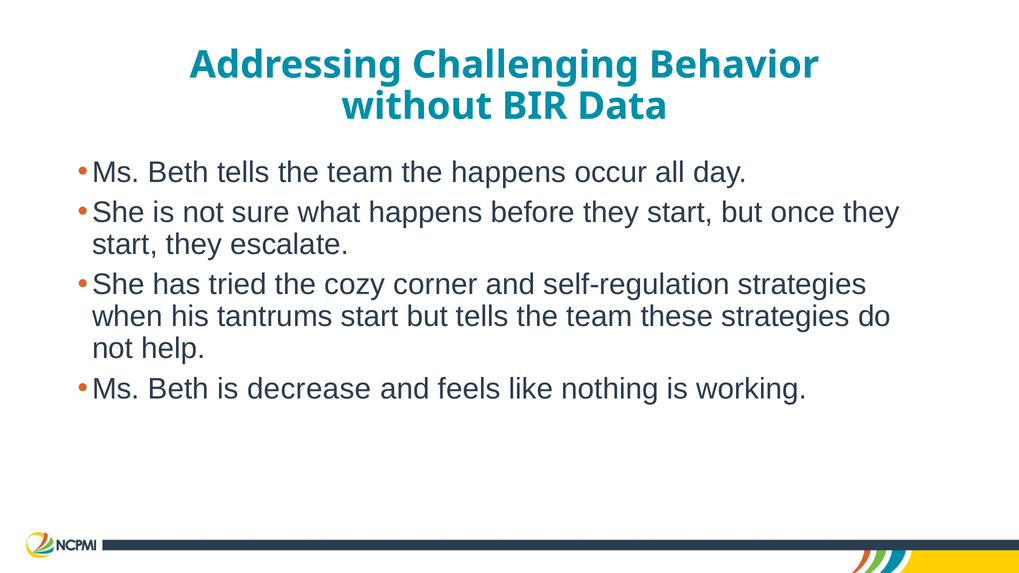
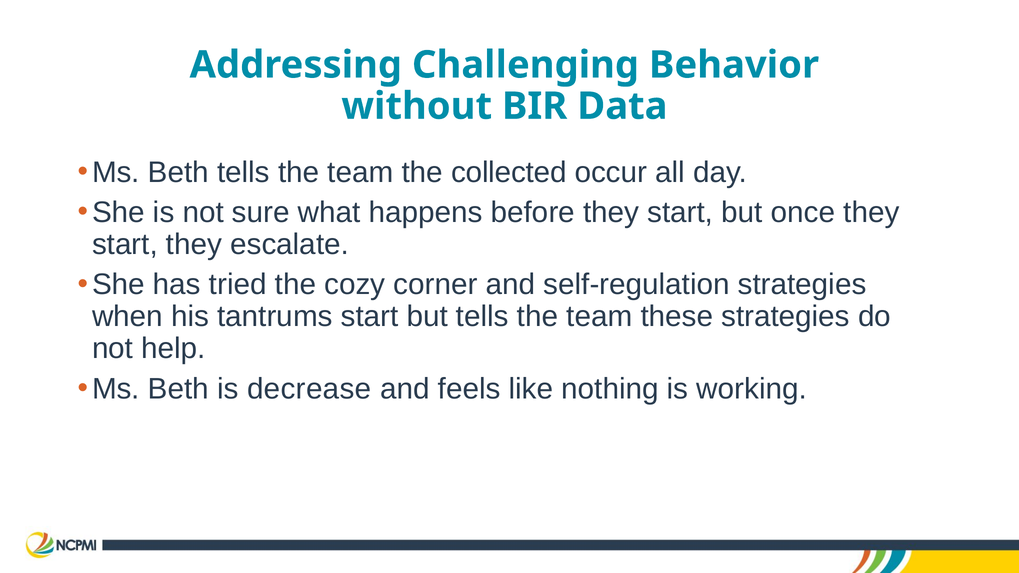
the happens: happens -> collected (509, 172)
